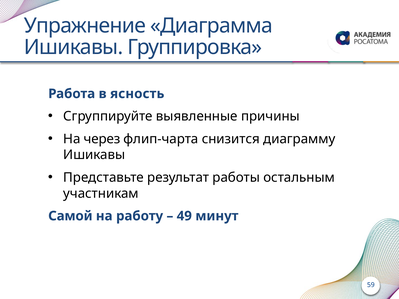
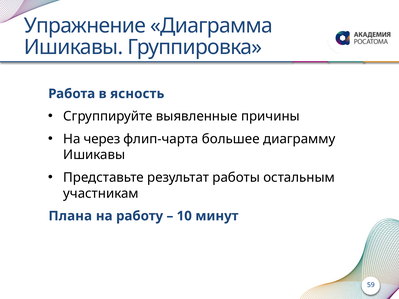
снизится: снизится -> большее (231, 139)
Самой: Самой -> Плана (70, 216)
49: 49 -> 10 (184, 216)
